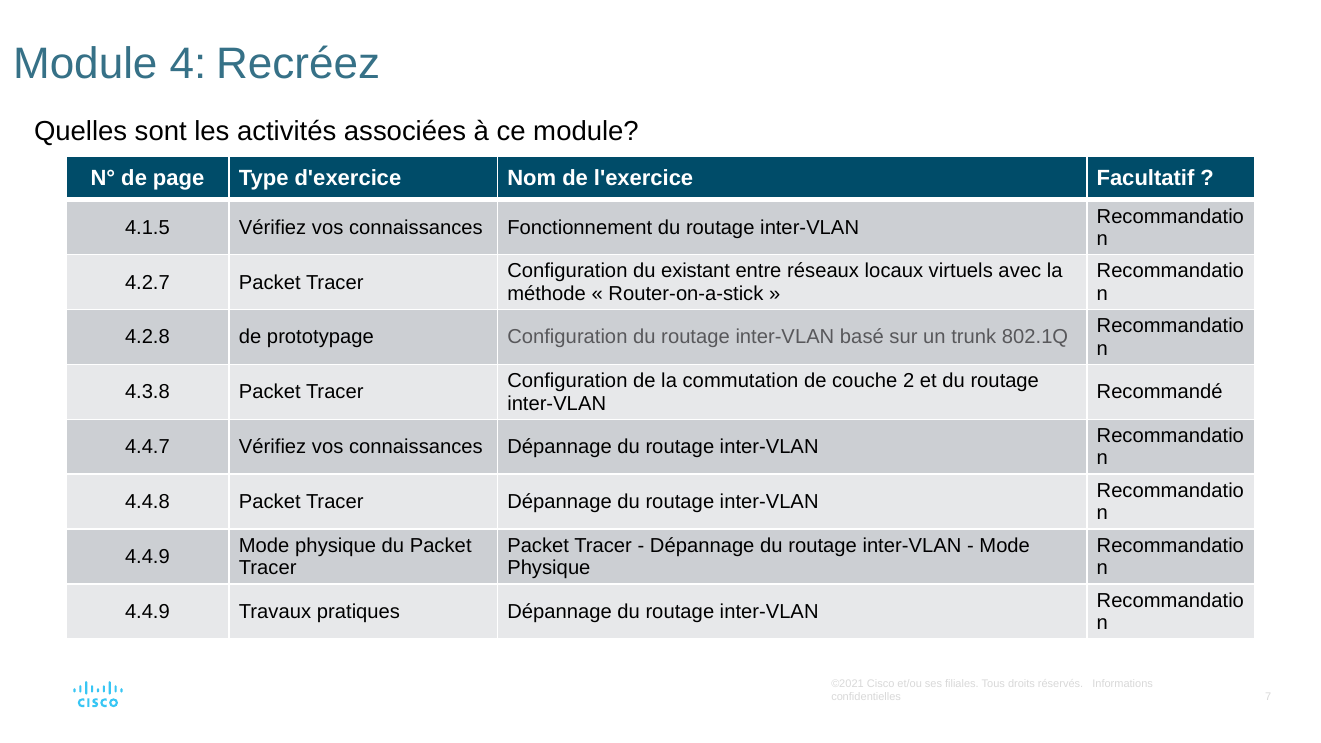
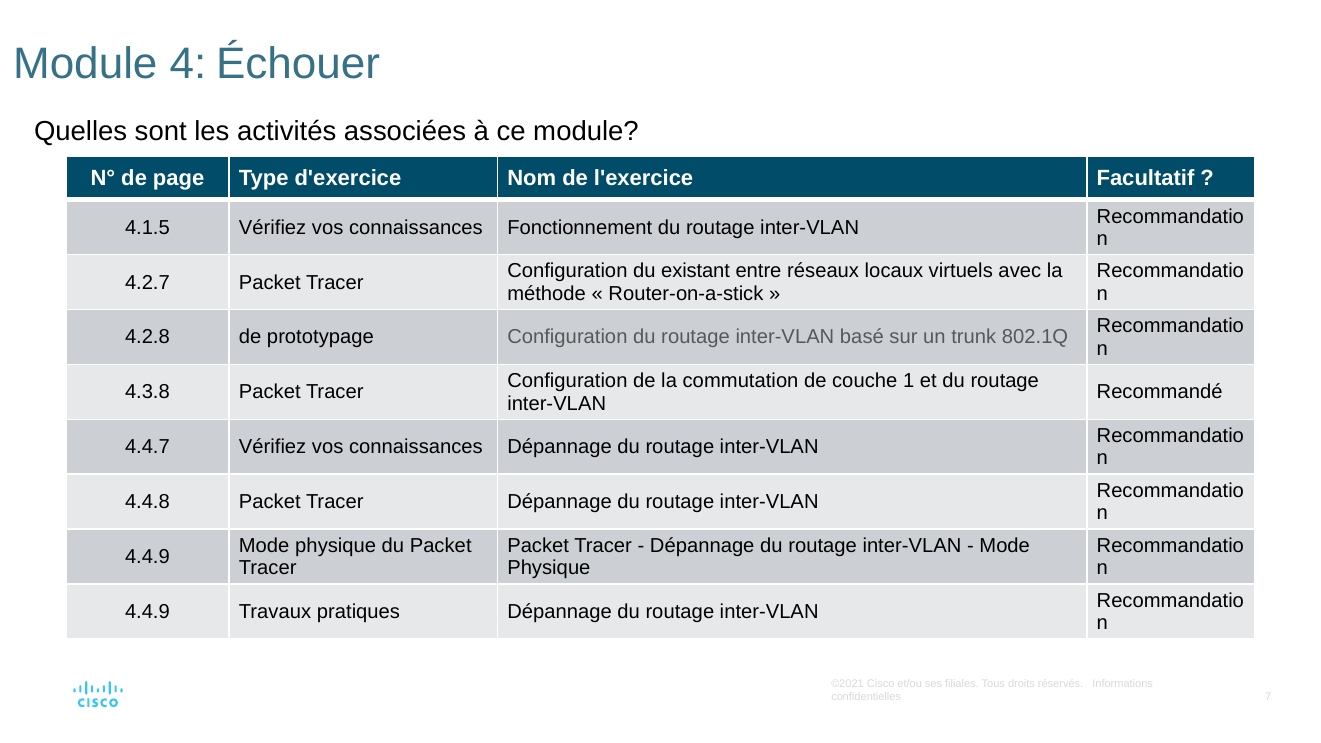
Recréez: Recréez -> Échouer (298, 64)
2: 2 -> 1 (909, 381)
